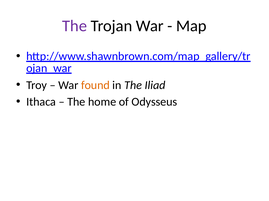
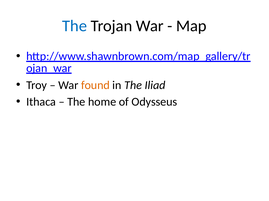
The colour: purple -> blue (75, 26)
